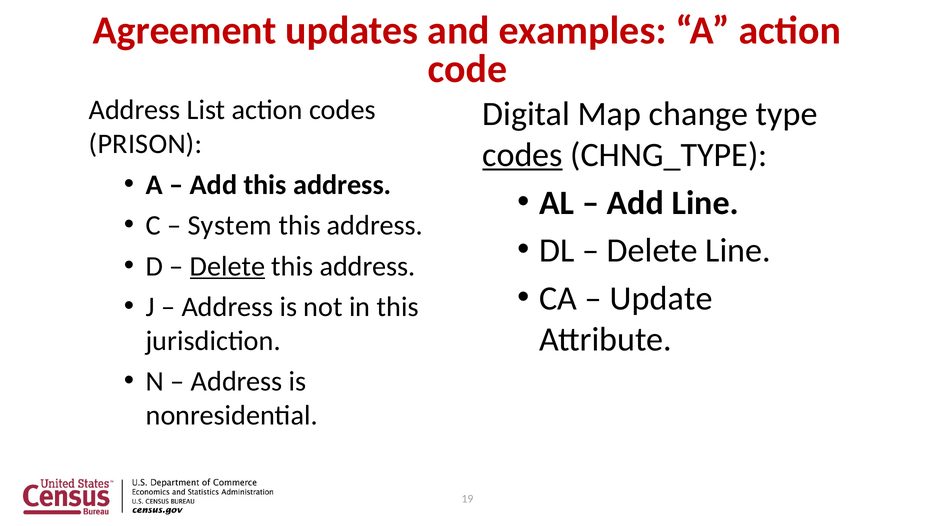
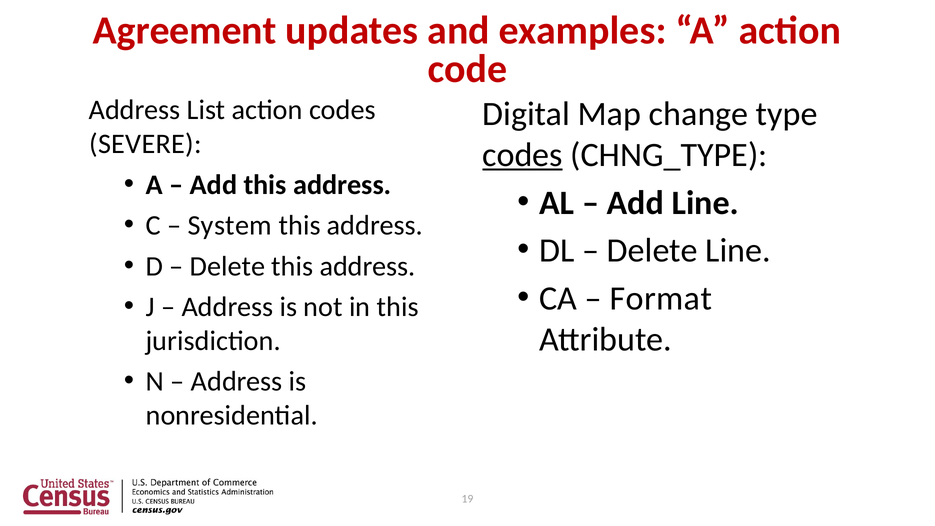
PRISON: PRISON -> SEVERE (146, 144)
Delete underline: present -> none (227, 266)
Update: Update -> Format (661, 298)
